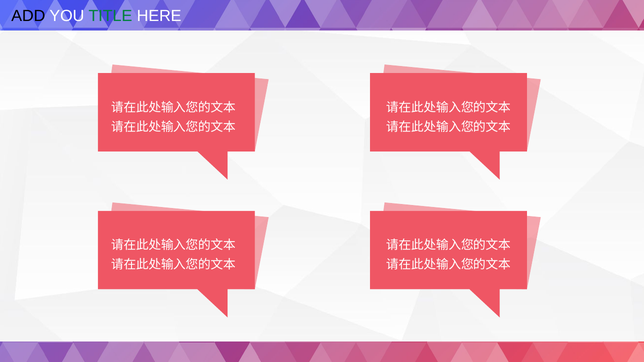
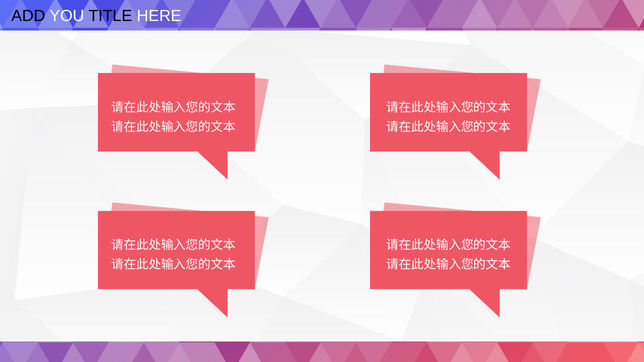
TITLE colour: green -> black (110, 16)
